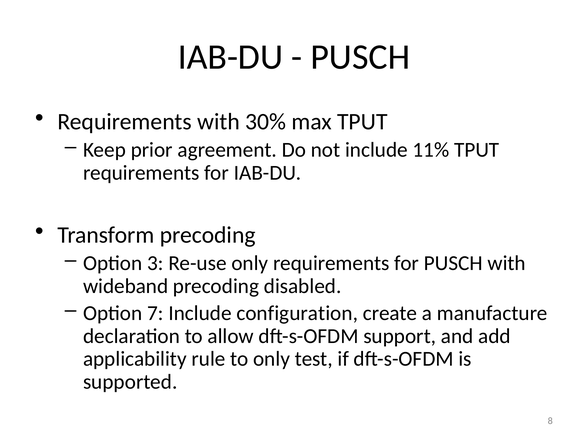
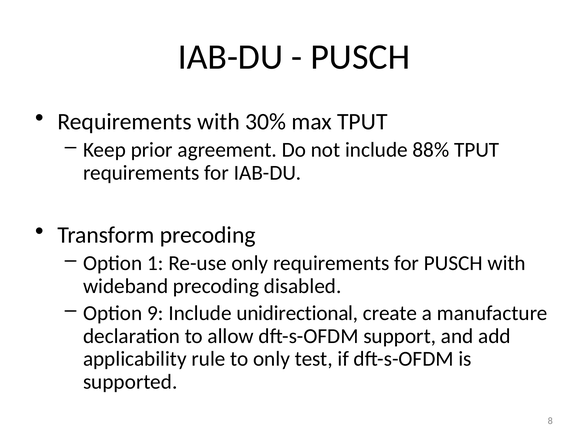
11%: 11% -> 88% (431, 150)
3: 3 -> 1 (155, 263)
7: 7 -> 9 (155, 313)
configuration: configuration -> unidirectional (297, 313)
